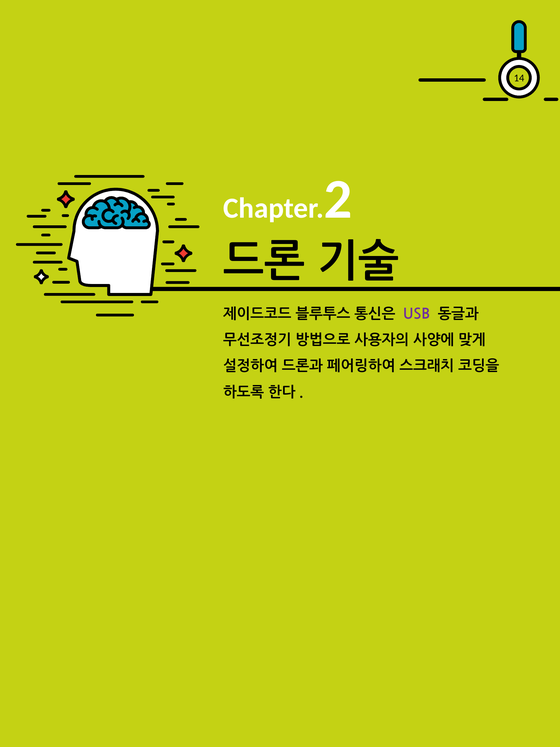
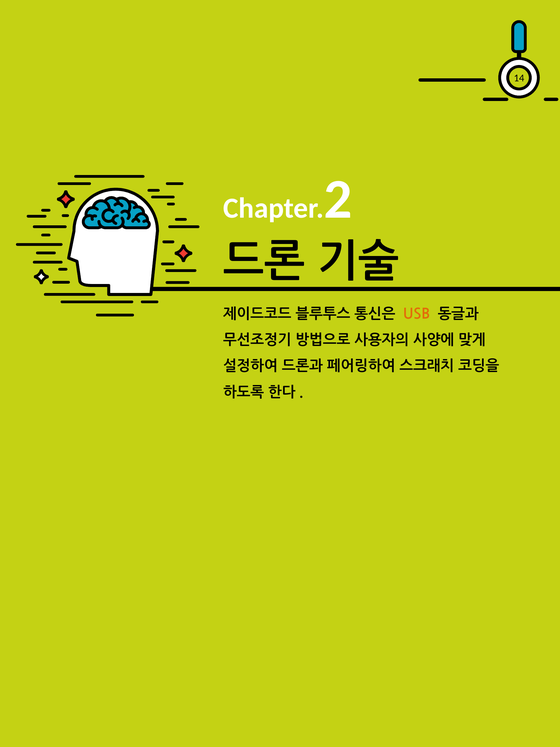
USB colour: purple -> orange (417, 314)
